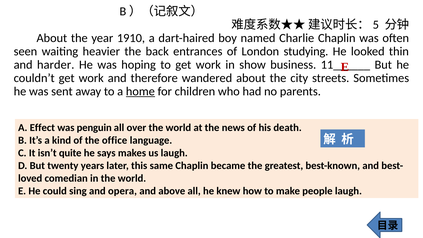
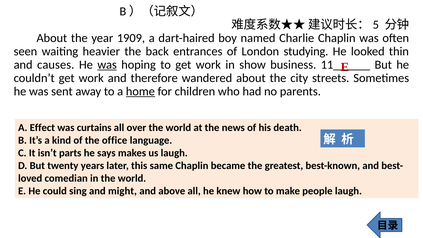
1910: 1910 -> 1909 (131, 38)
harder: harder -> causes (56, 65)
was underline: none -> present (107, 65)
penguin: penguin -> curtains (94, 128)
quite: quite -> parts (70, 153)
opera: opera -> might (122, 191)
